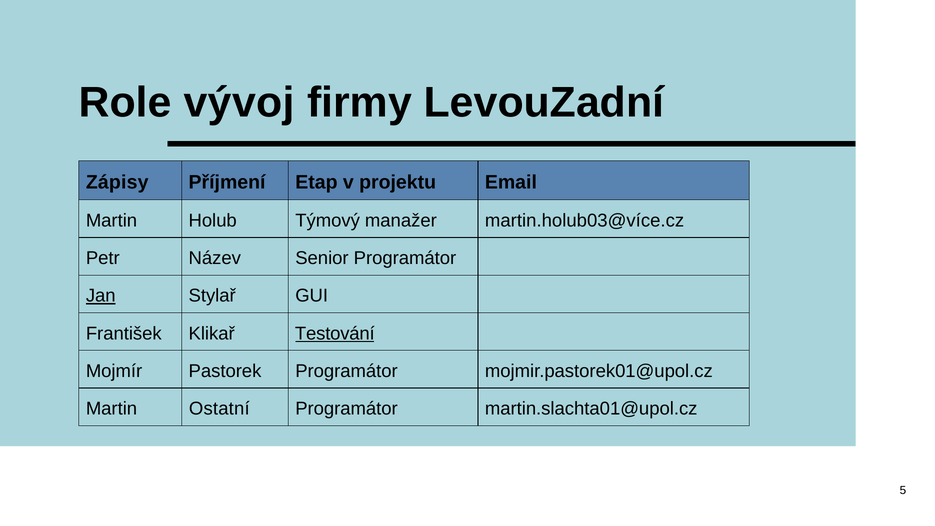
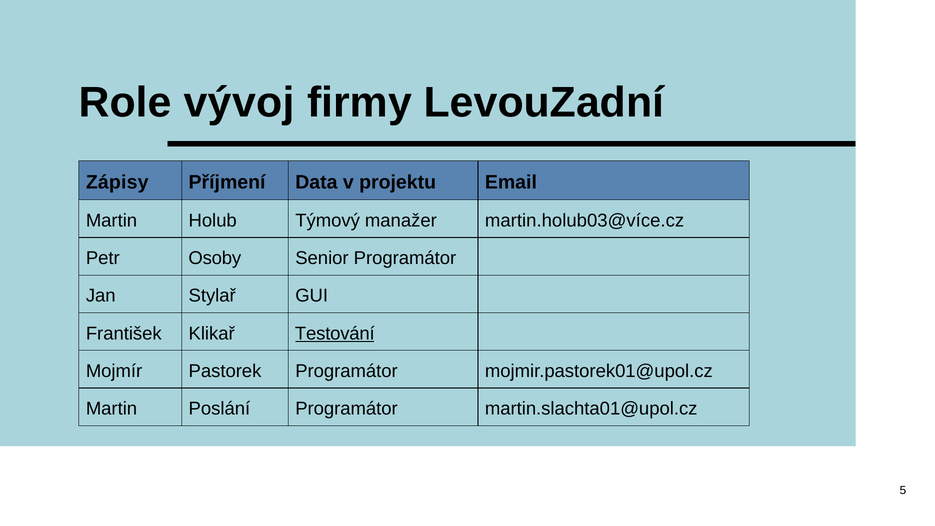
Etap: Etap -> Data (316, 182)
Název: Název -> Osoby (215, 258)
Jan underline: present -> none (101, 296)
Ostatní: Ostatní -> Poslání (219, 409)
